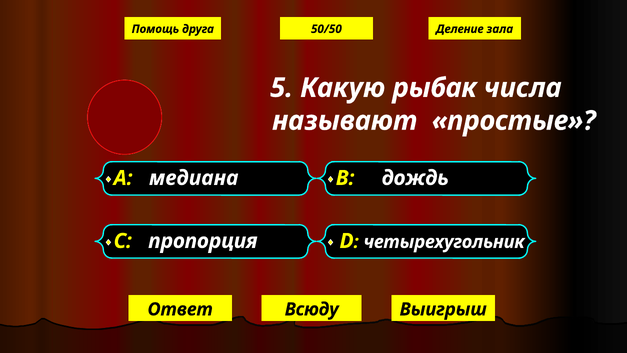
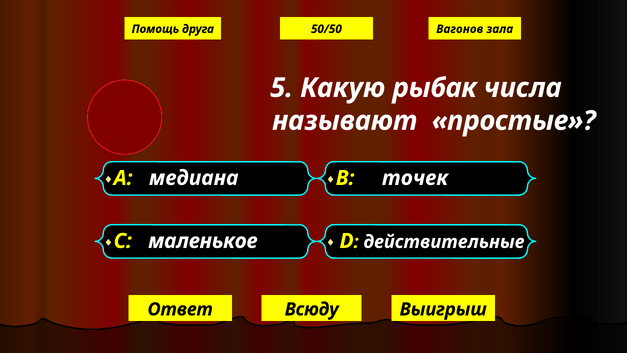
Деление: Деление -> Вагонов (460, 29)
дождь: дождь -> точек (415, 178)
пропорция: пропорция -> маленькое (203, 241)
четырехугольник: четырехугольник -> действительные (444, 242)
